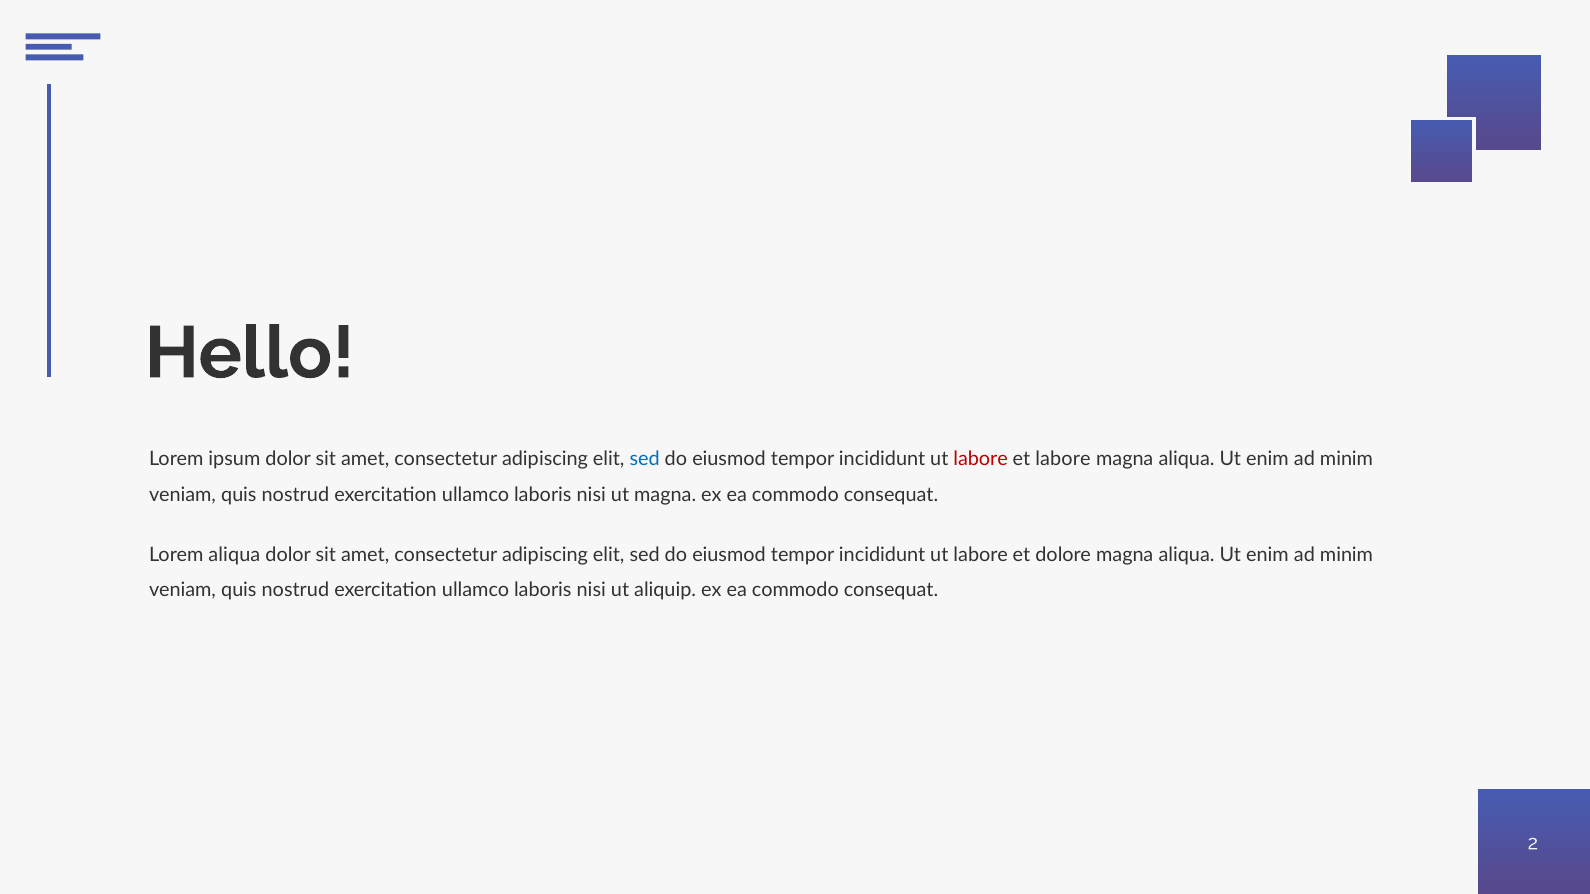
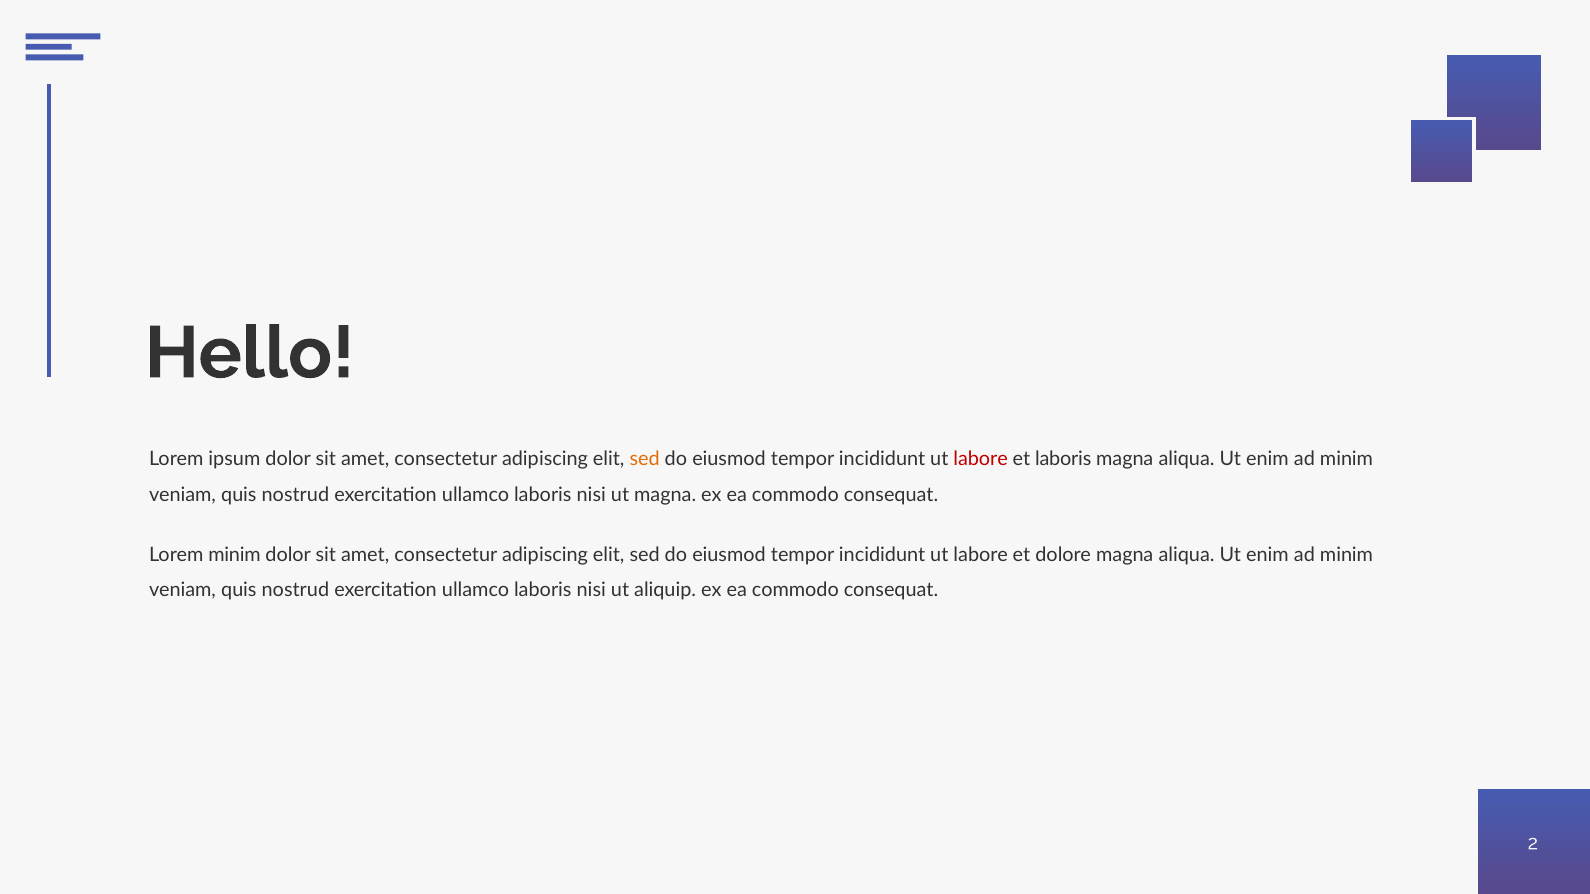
sed colour: blue -> orange (645, 459)
et labore: labore -> laboris (1063, 459)
Lorem aliqua: aliqua -> minim (235, 555)
